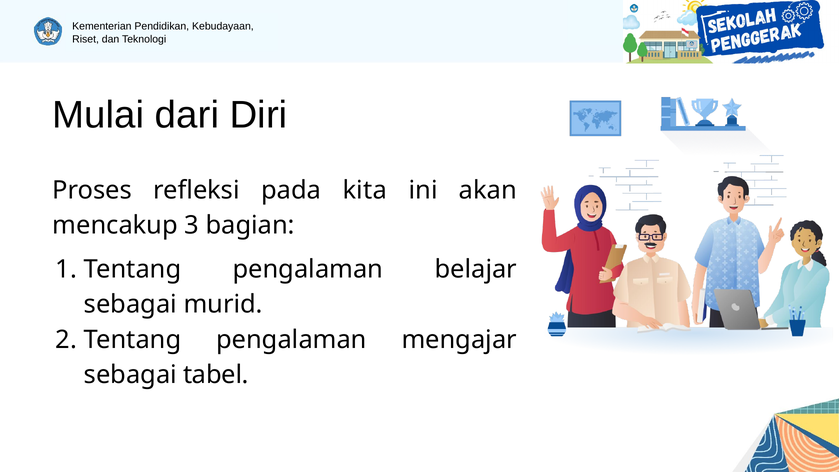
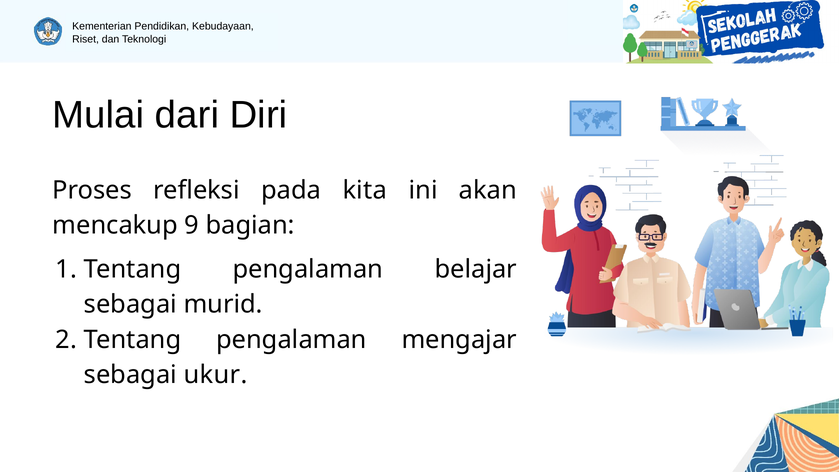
3: 3 -> 9 (192, 225)
tabel: tabel -> ukur (216, 375)
